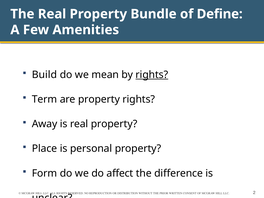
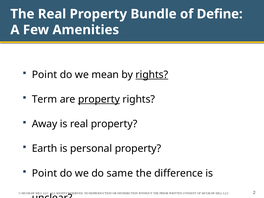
Build: Build -> Point (44, 75)
property underline: none -> present (99, 99)
Place: Place -> Earth (45, 149)
Form: Form -> Point (44, 173)
affect: affect -> same (120, 173)
